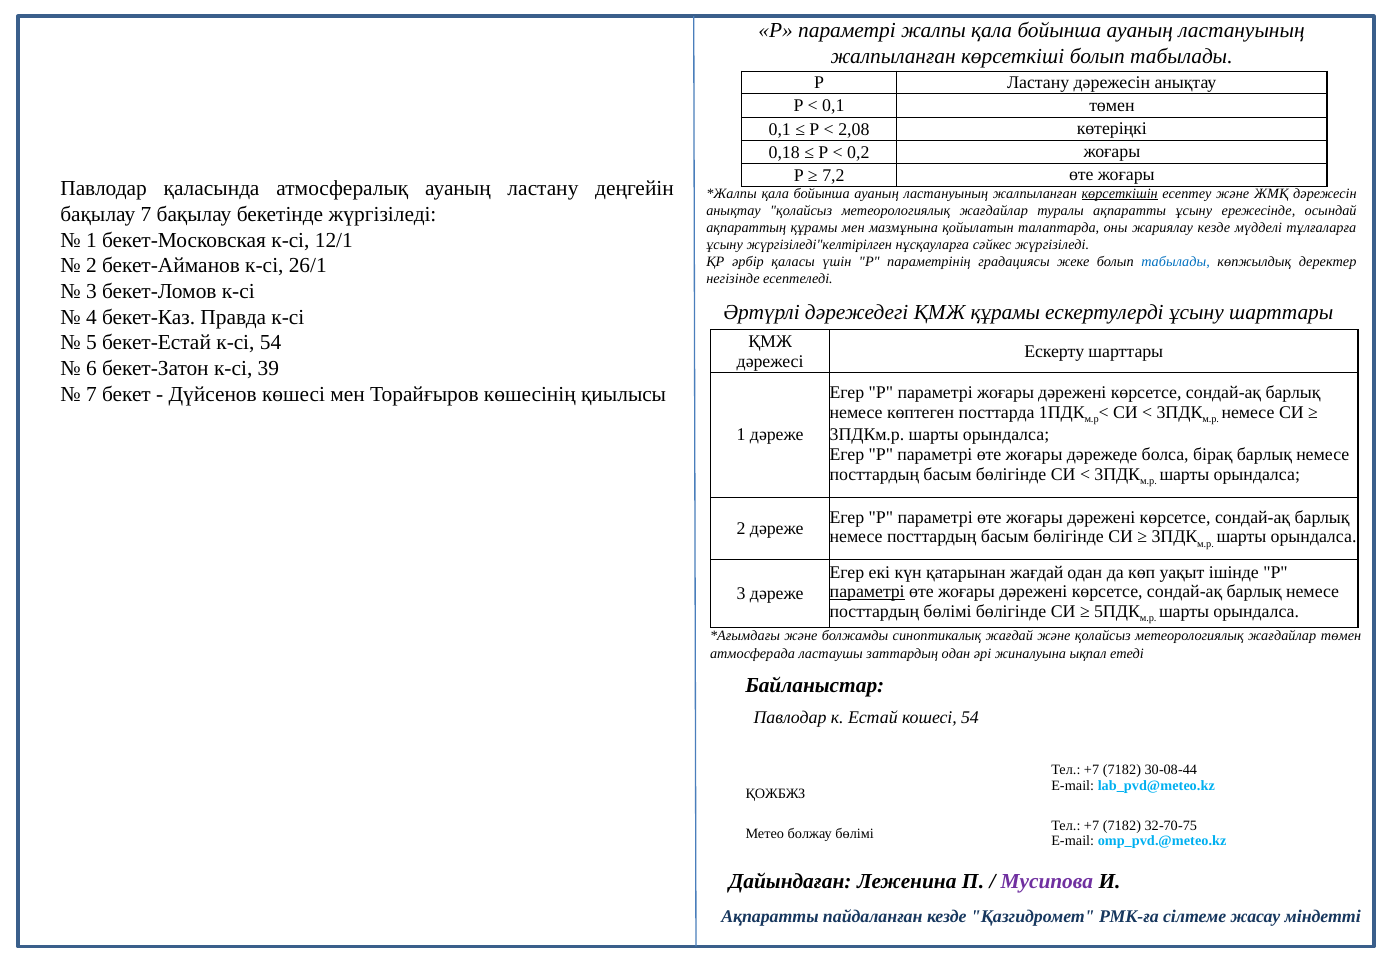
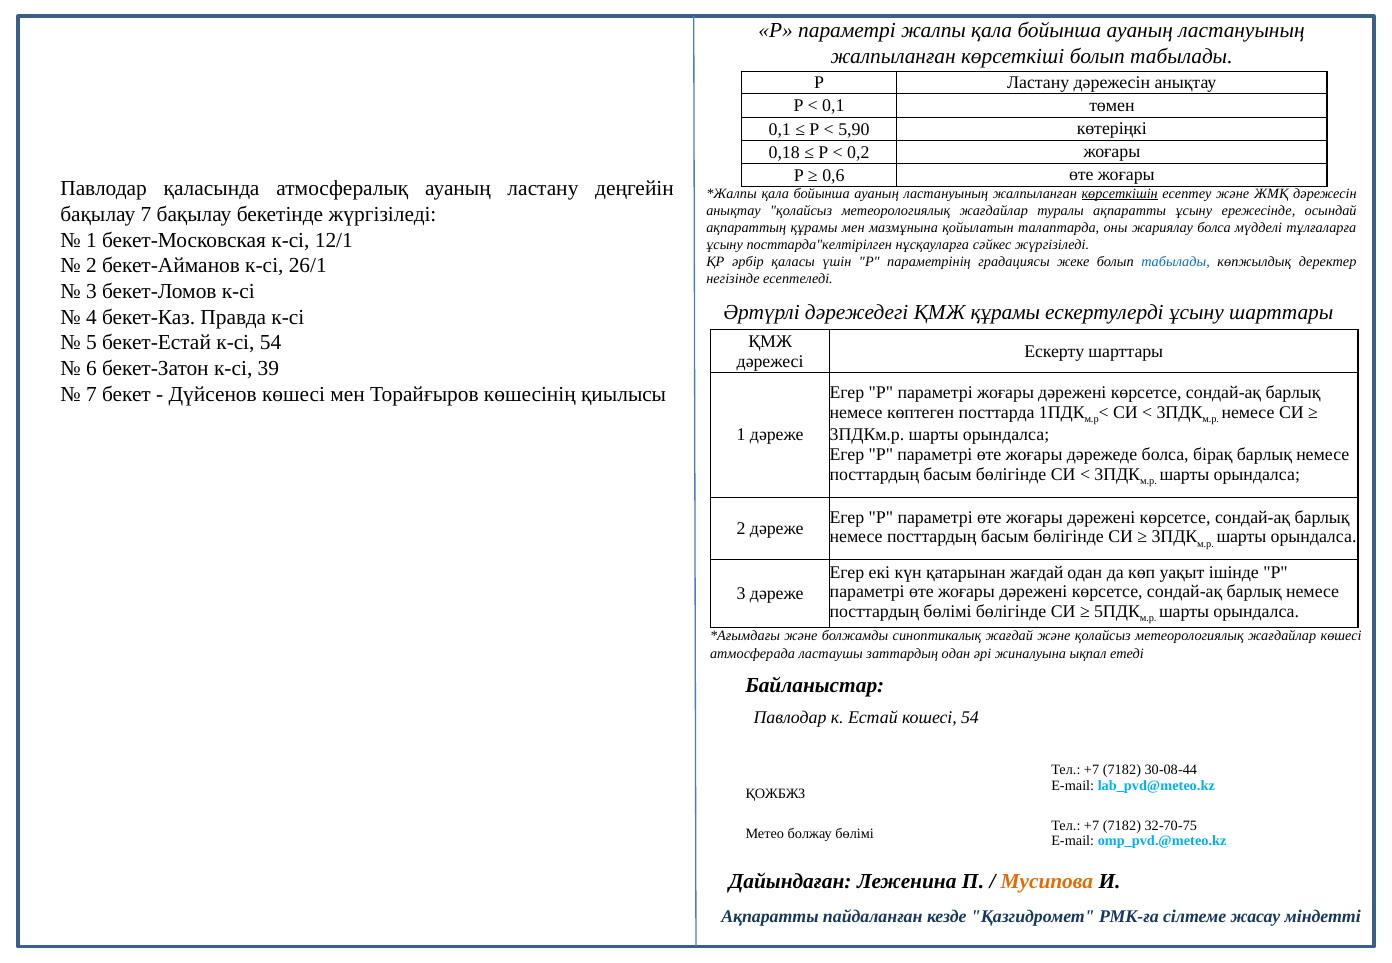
2,08: 2,08 -> 5,90 (854, 130)
7,2: 7,2 -> 0,6 (833, 176)
жариялау кезде: кезде -> болса (1214, 228)
жүргізіледі"келтірілген: жүргізіледі"келтірілген -> посттарда"келтірілген (819, 245)
параметрі underline: present -> none (867, 592)
жағдайлар төмен: төмен -> көшесі (1341, 637)
Мусипова colour: purple -> orange (1047, 882)
